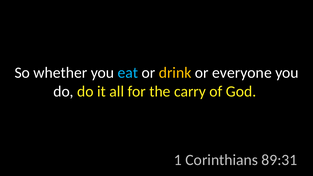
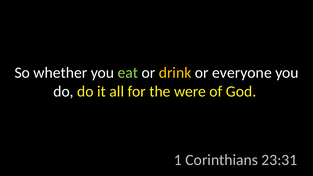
eat colour: light blue -> light green (128, 73)
carry: carry -> were (190, 91)
89:31: 89:31 -> 23:31 (279, 160)
